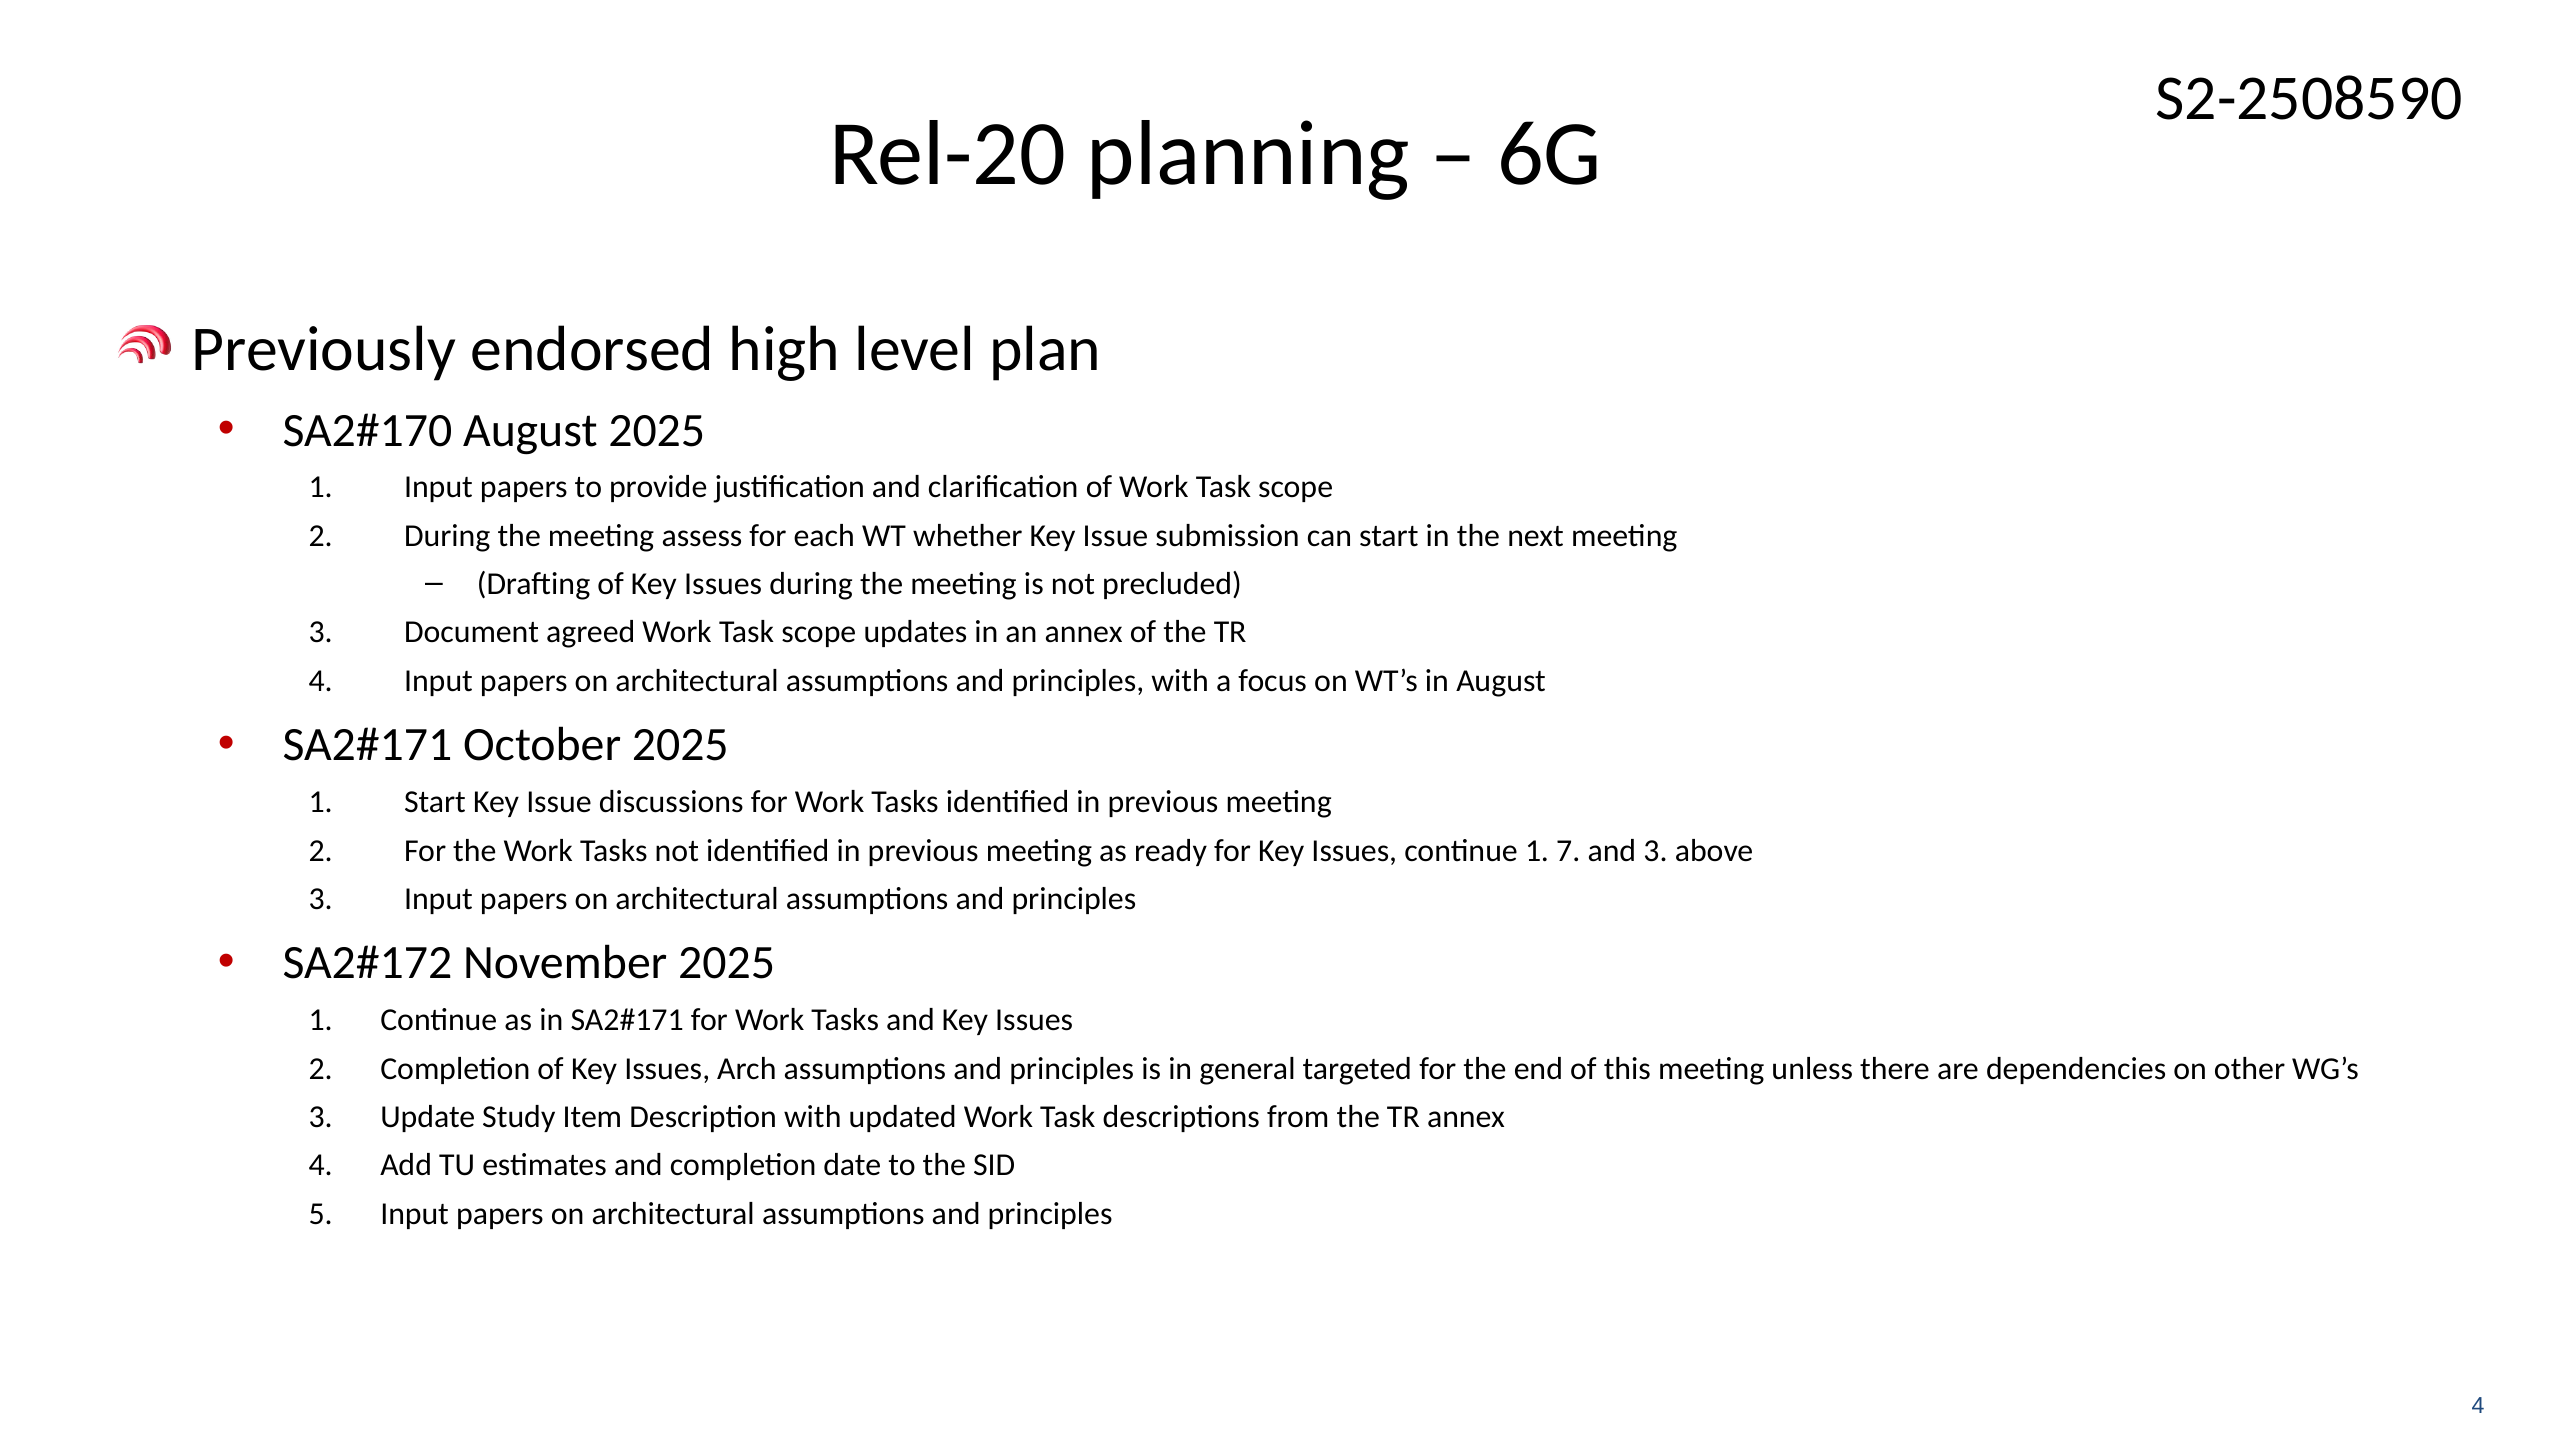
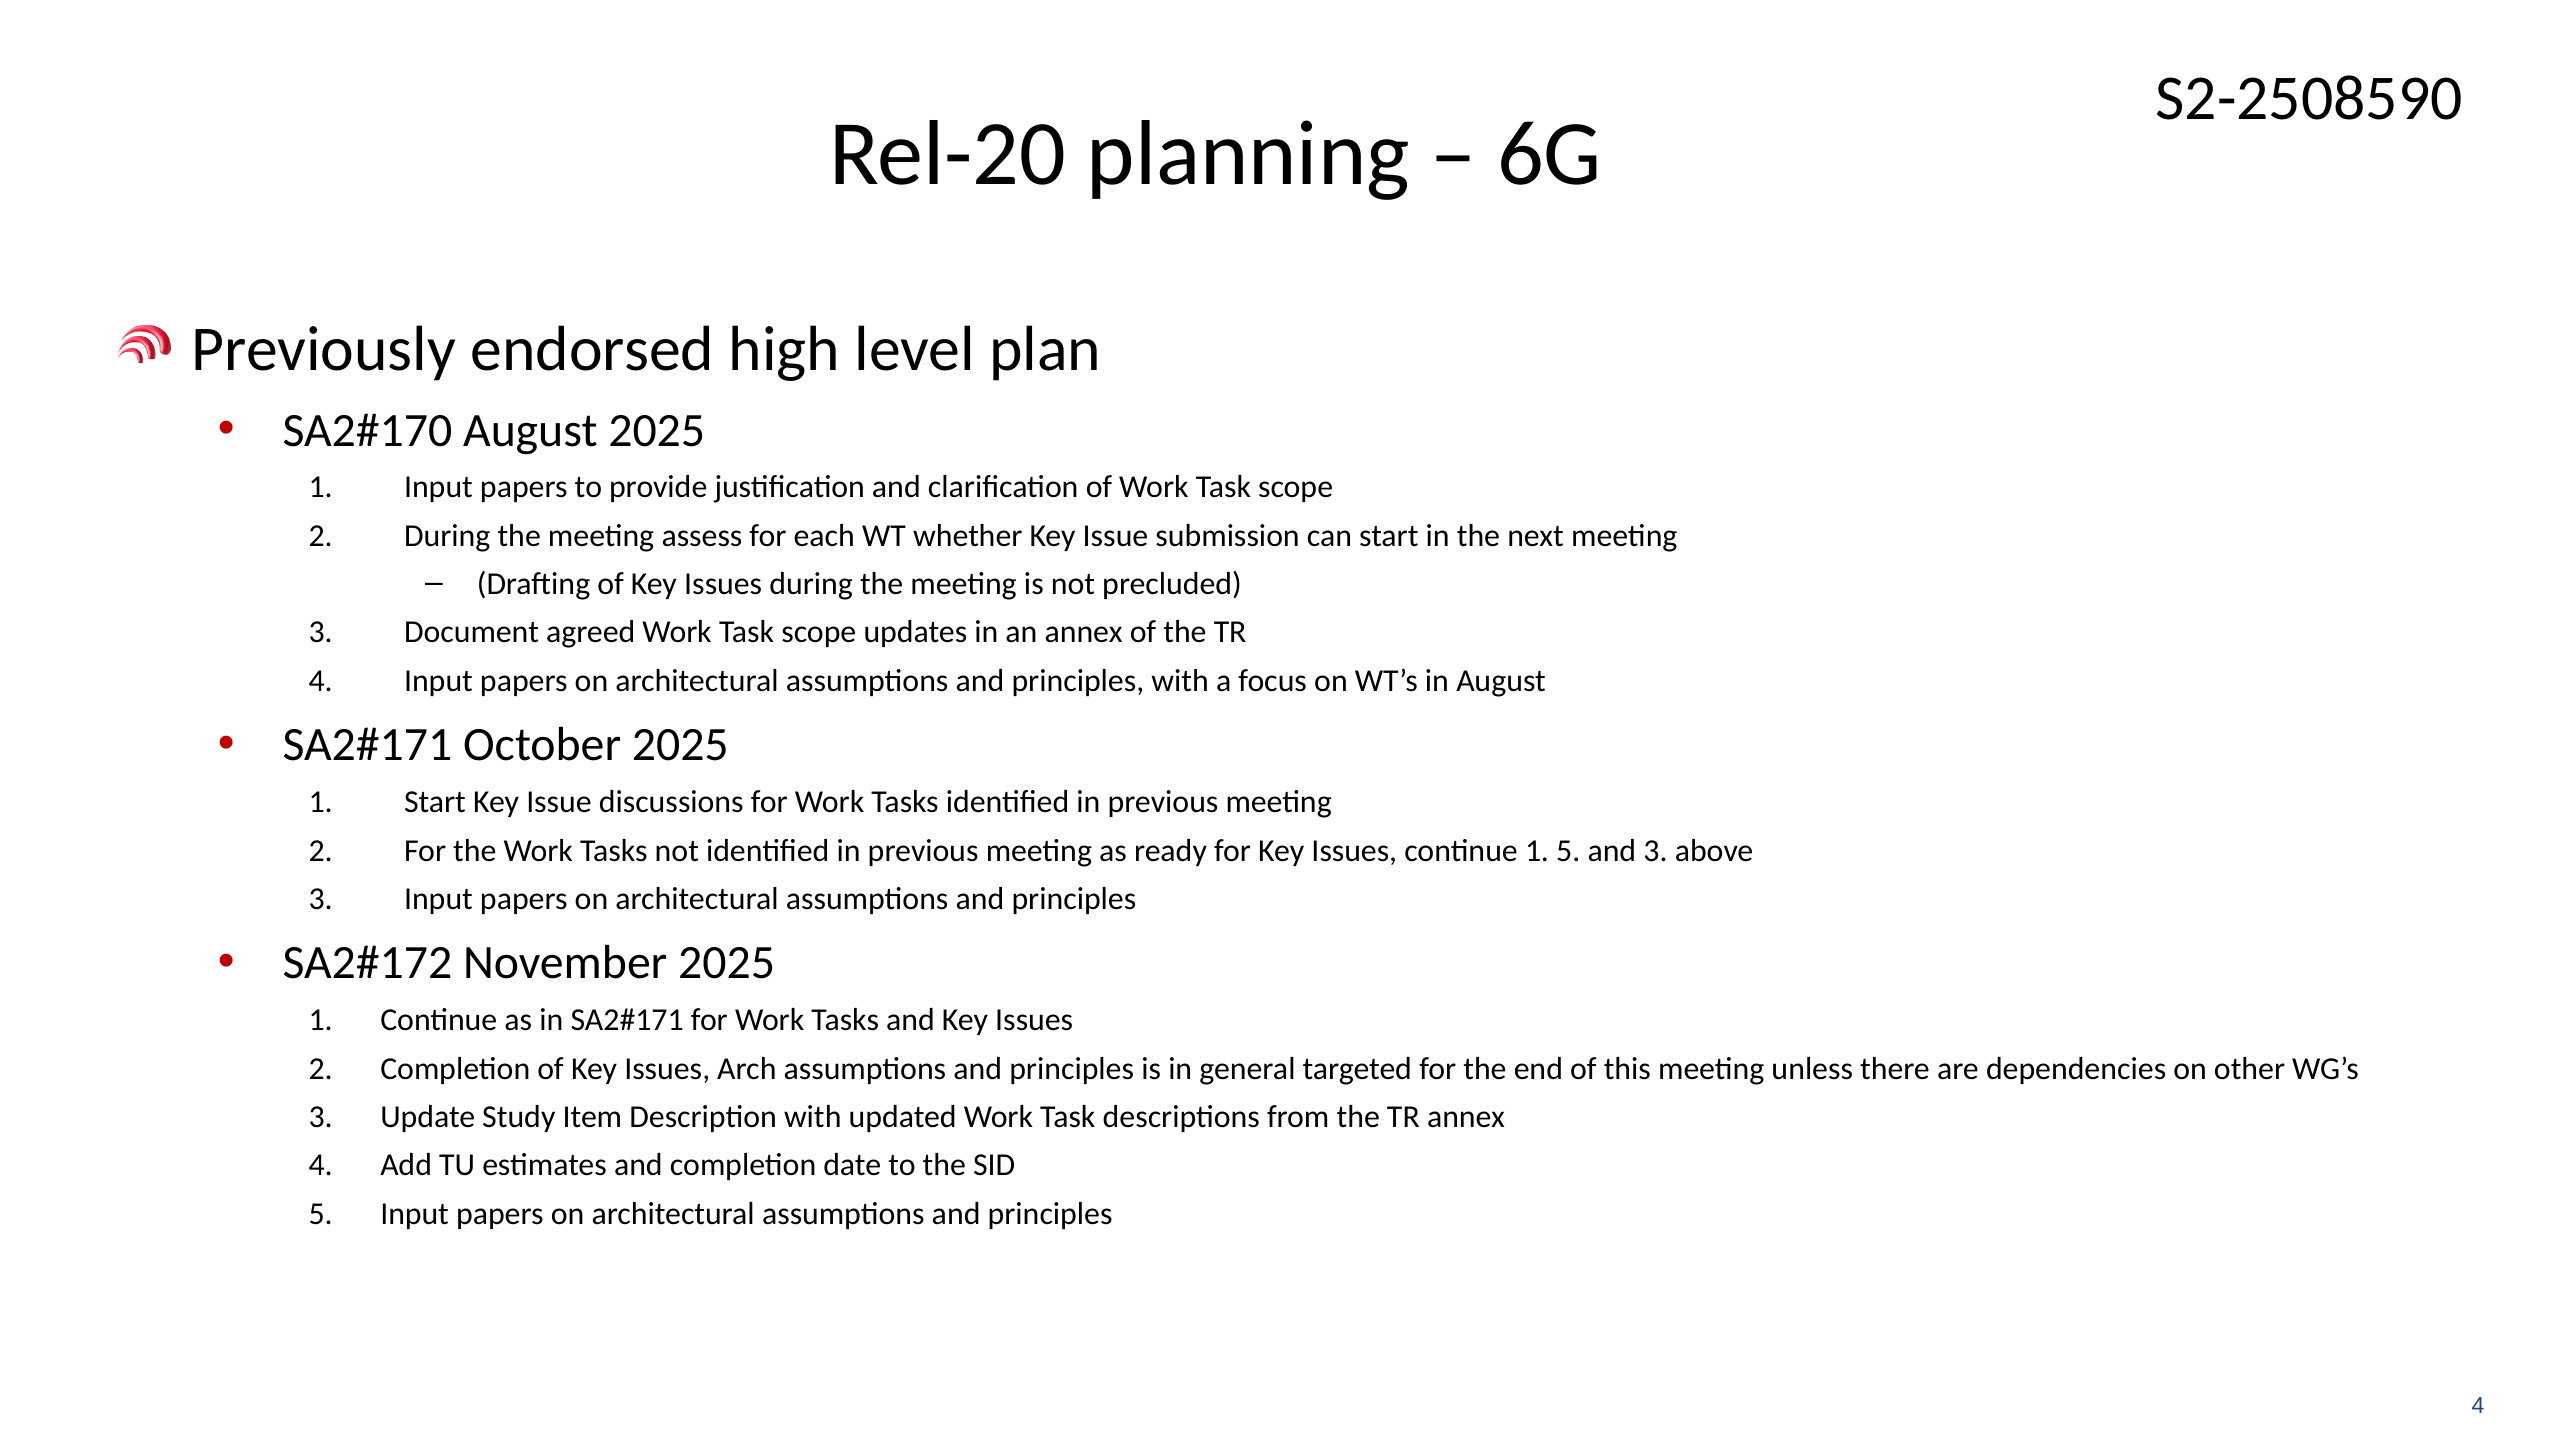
1 7: 7 -> 5 (1568, 850)
